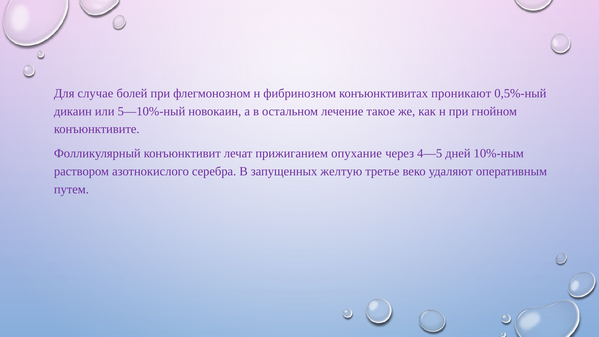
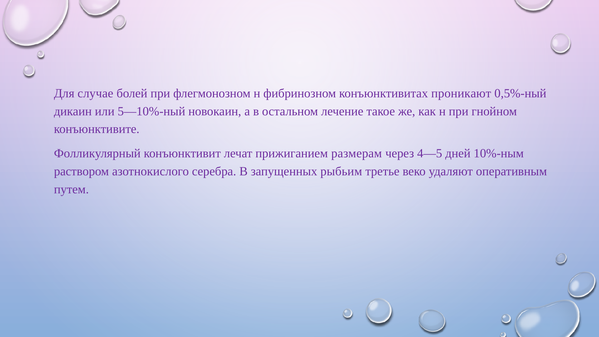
опухание: опухание -> размерам (357, 153)
желтую: желтую -> рыбьим (341, 171)
